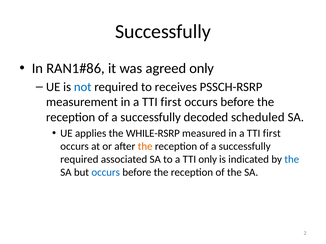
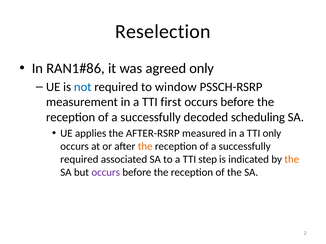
Successfully: Successfully -> Reselection (163, 32)
receives: receives -> window (176, 87)
scheduled: scheduled -> scheduling (258, 117)
WHILE-RSRP: WHILE-RSRP -> AFTER-RSRP (153, 134)
first: first -> only (272, 134)
TTI only: only -> step (208, 160)
the colour: blue -> orange (292, 160)
occurs colour: blue -> purple (106, 173)
